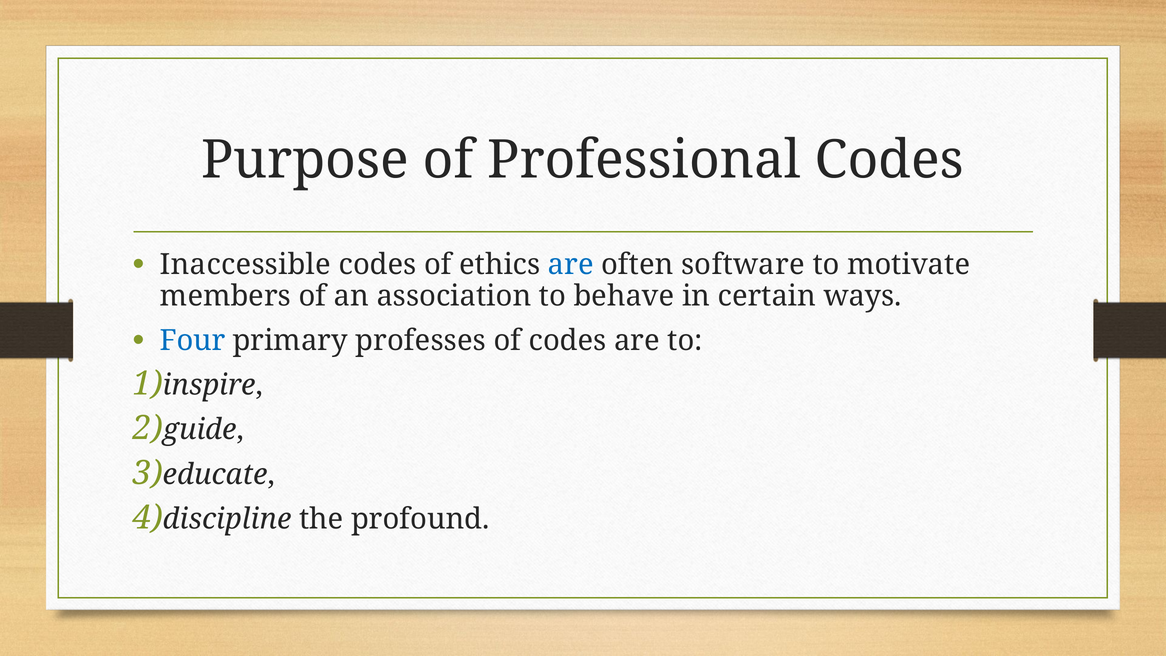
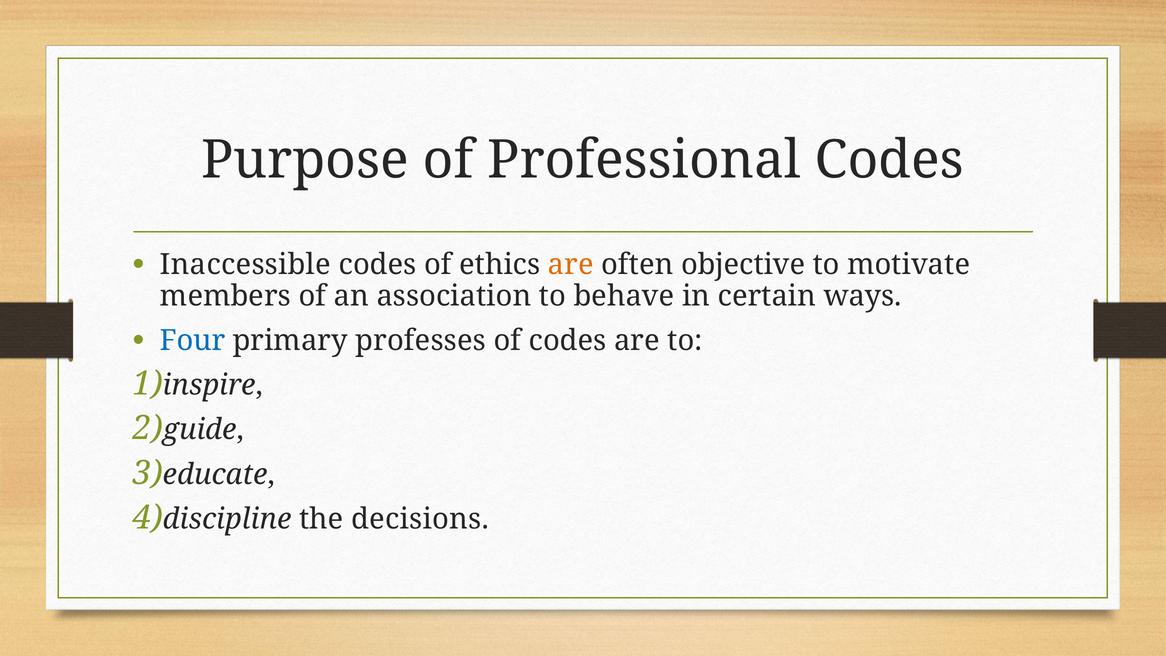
are colour: blue -> orange (571, 264)
software: software -> objective (743, 264)
profound: profound -> decisions (420, 519)
